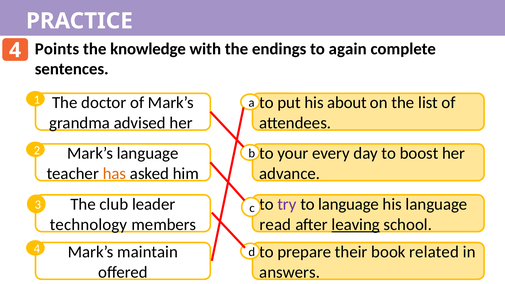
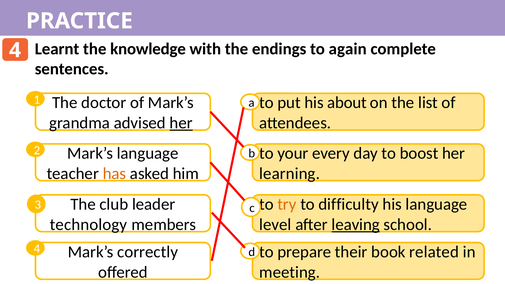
Points: Points -> Learnt (57, 49)
her underline: none -> present (181, 123)
advance: advance -> learning (290, 174)
try colour: purple -> orange (287, 204)
to language: language -> difficulty (349, 204)
read: read -> level (275, 225)
maintain: maintain -> correctly (148, 252)
answers: answers -> meeting (290, 272)
